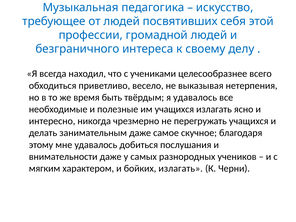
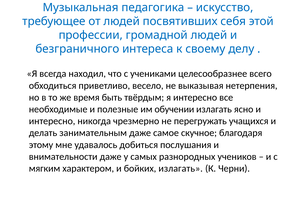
я удавалось: удавалось -> интересно (195, 97)
им учащихся: учащихся -> обучении (174, 109)
